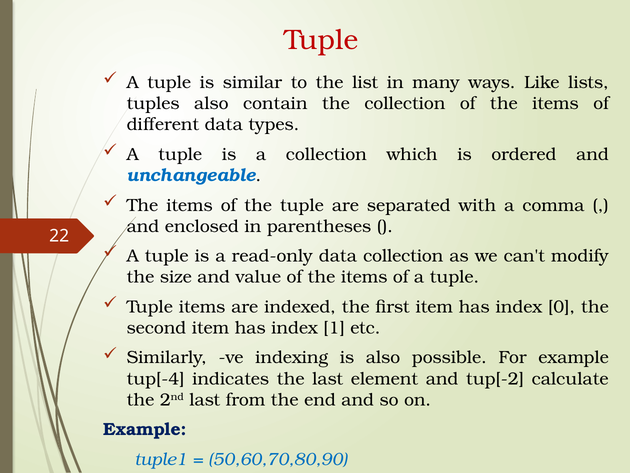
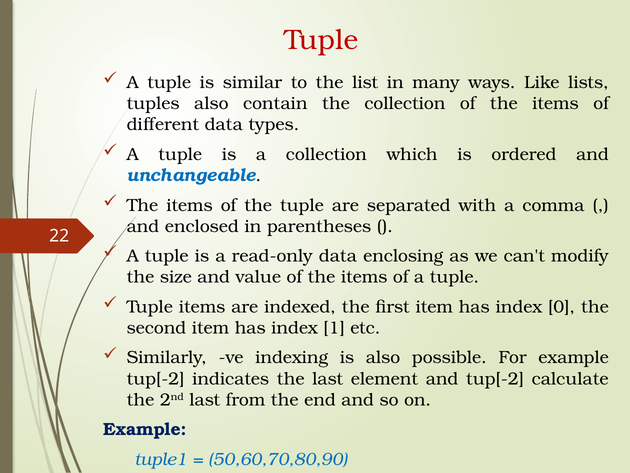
data collection: collection -> enclosing (403, 256)
tup[-4: tup[-4 -> tup[-2 (156, 378)
